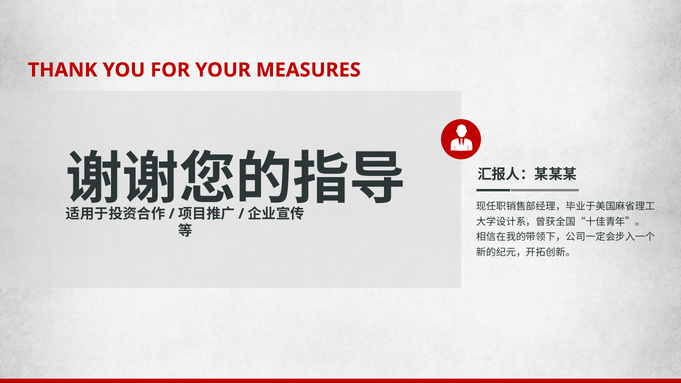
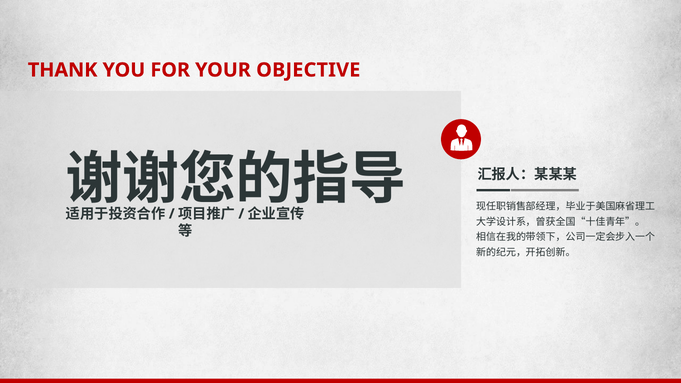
MEASURES: MEASURES -> OBJECTIVE (308, 70)
